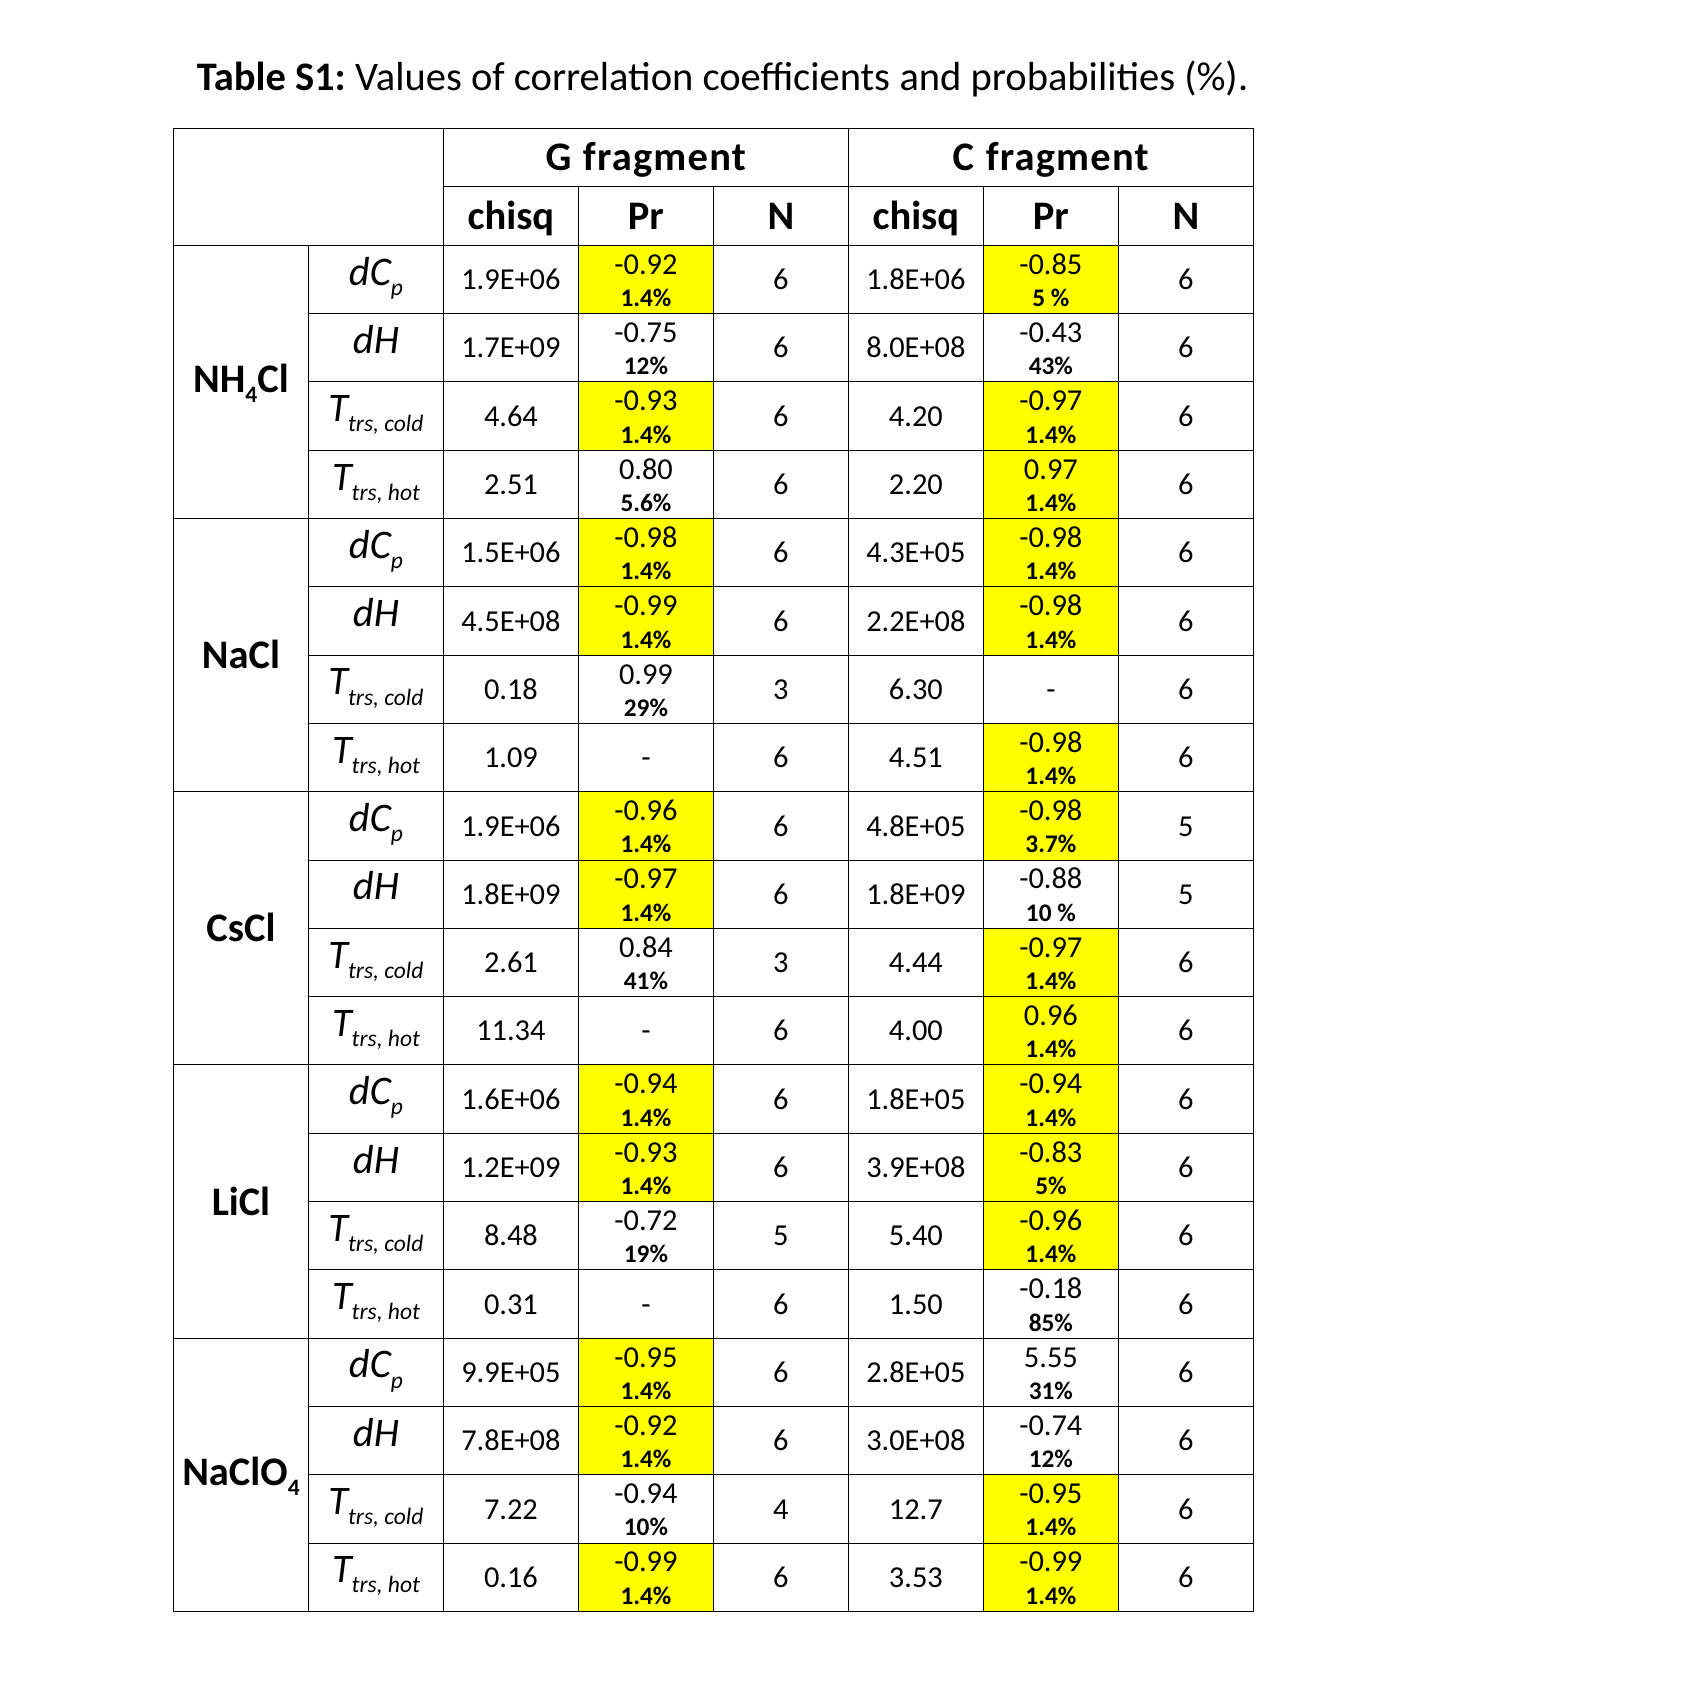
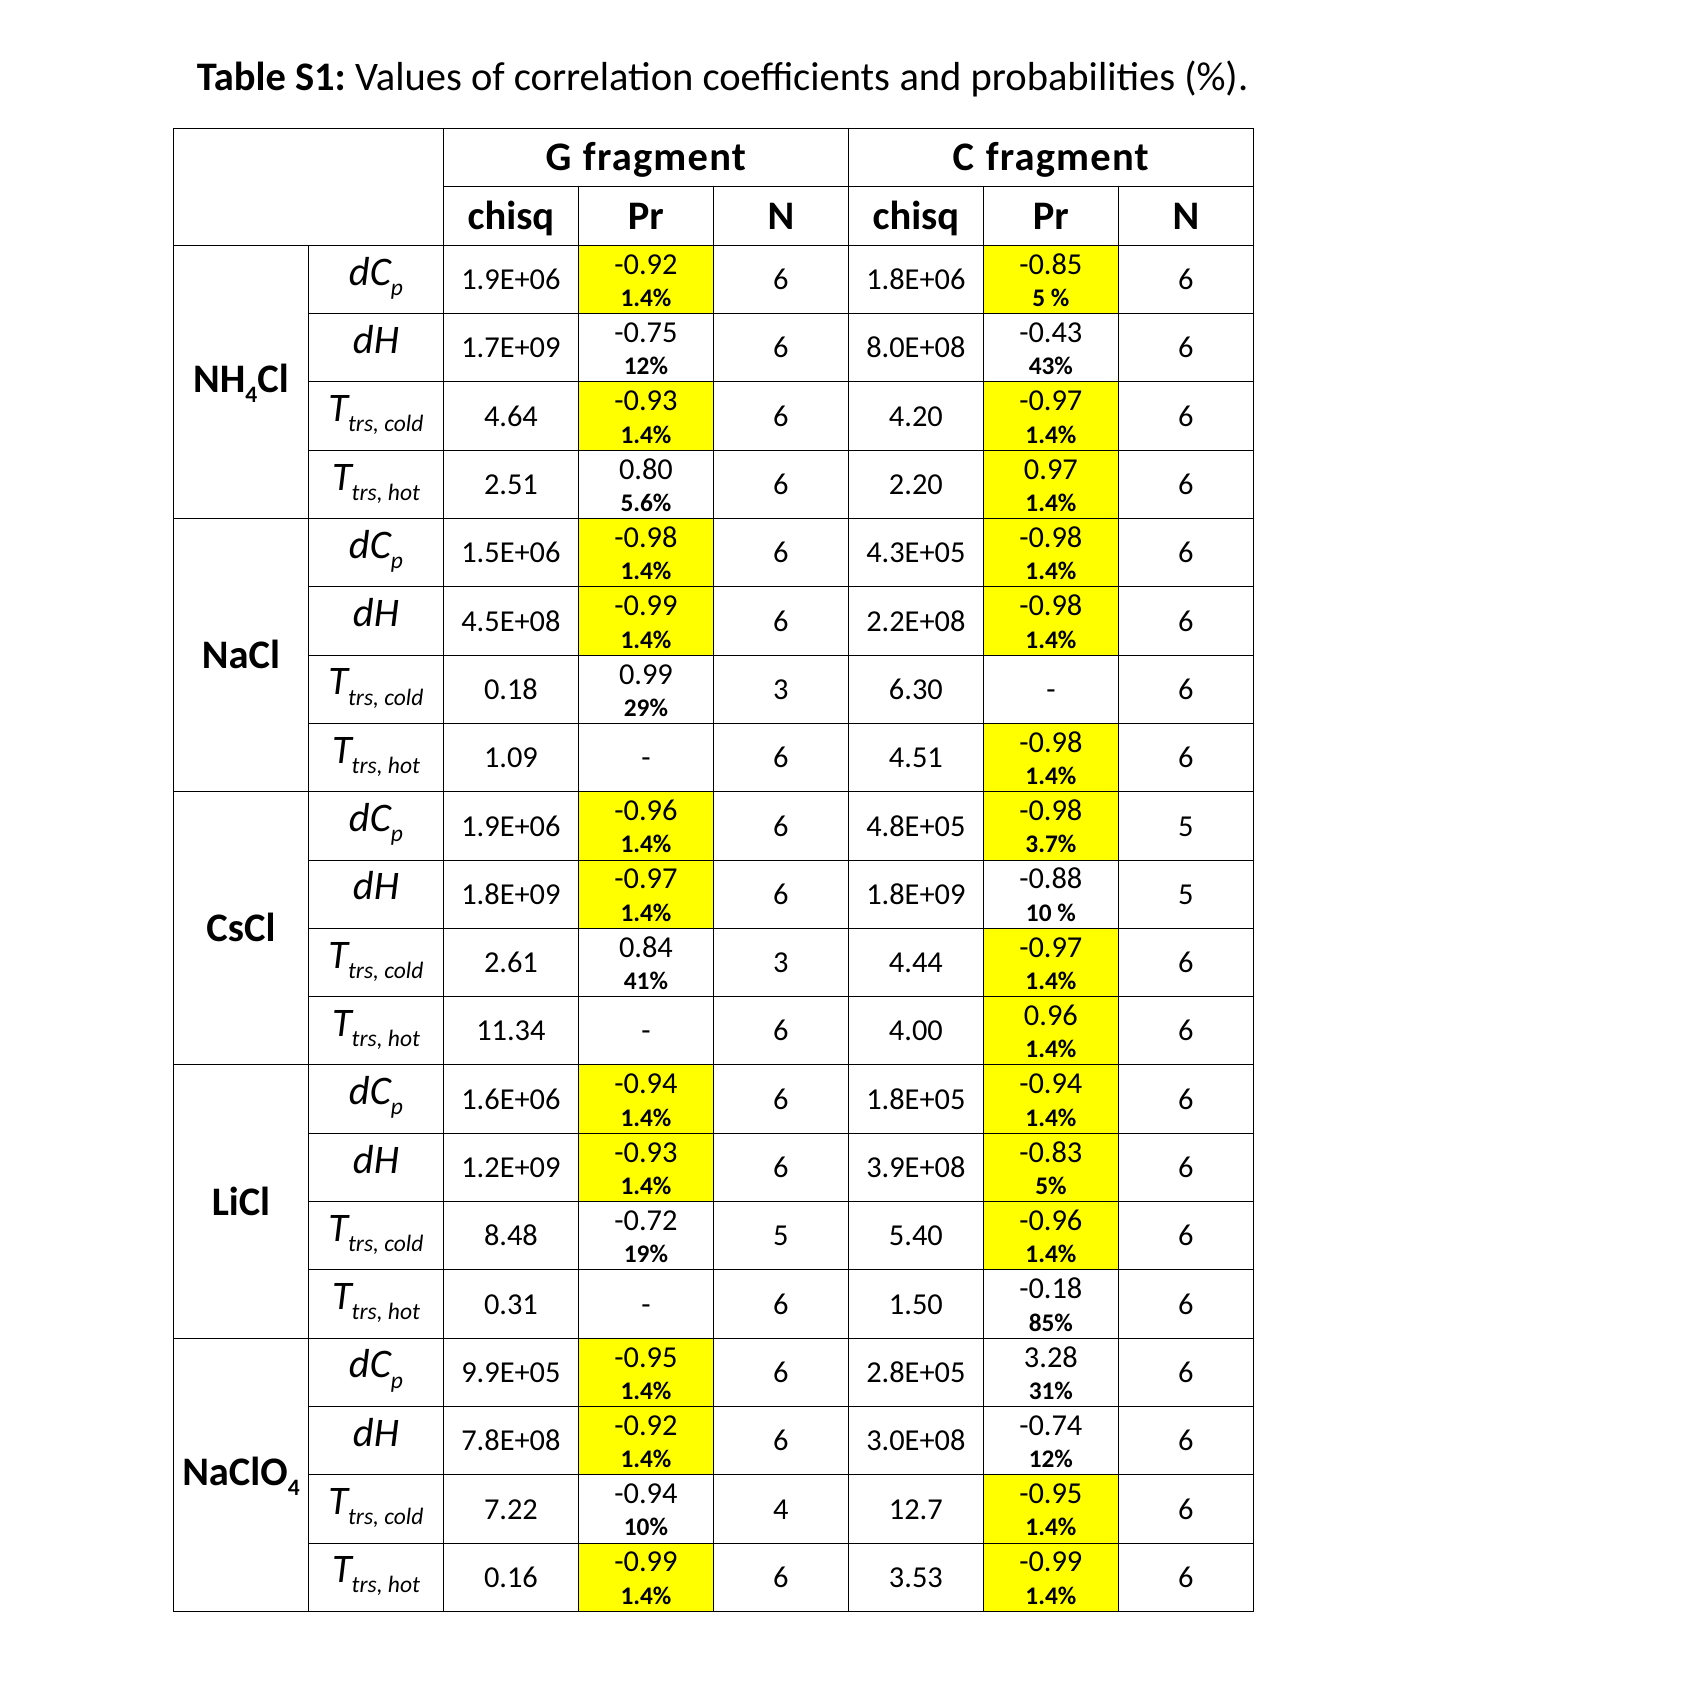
5.55: 5.55 -> 3.28 (1051, 1357)
